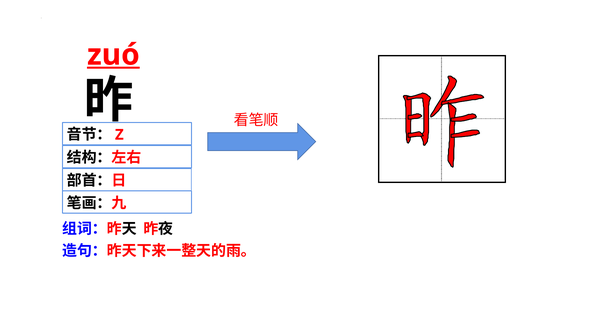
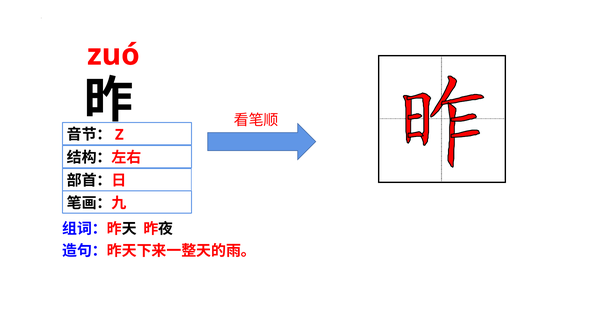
zuó underline: present -> none (113, 55)
